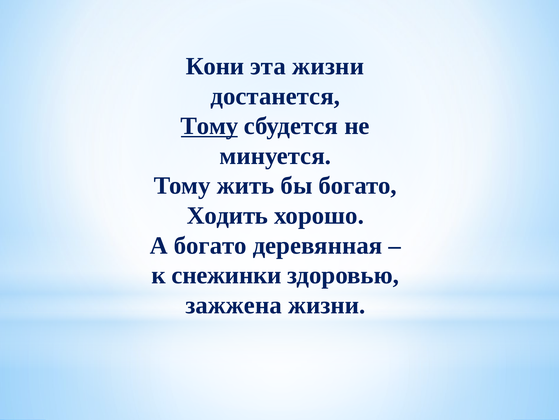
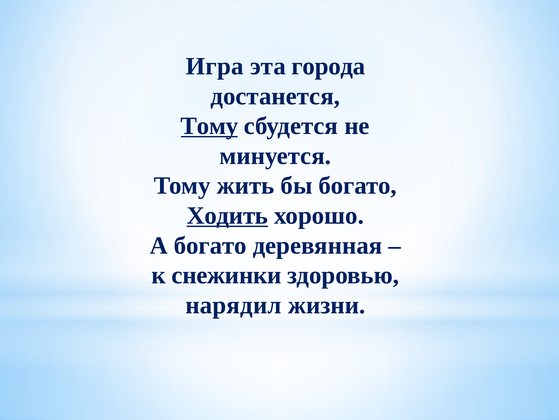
Кони: Кони -> Игра (215, 66)
эта жизни: жизни -> города (328, 66)
Ходить underline: none -> present (227, 215)
зажжена: зажжена -> нарядил (233, 305)
